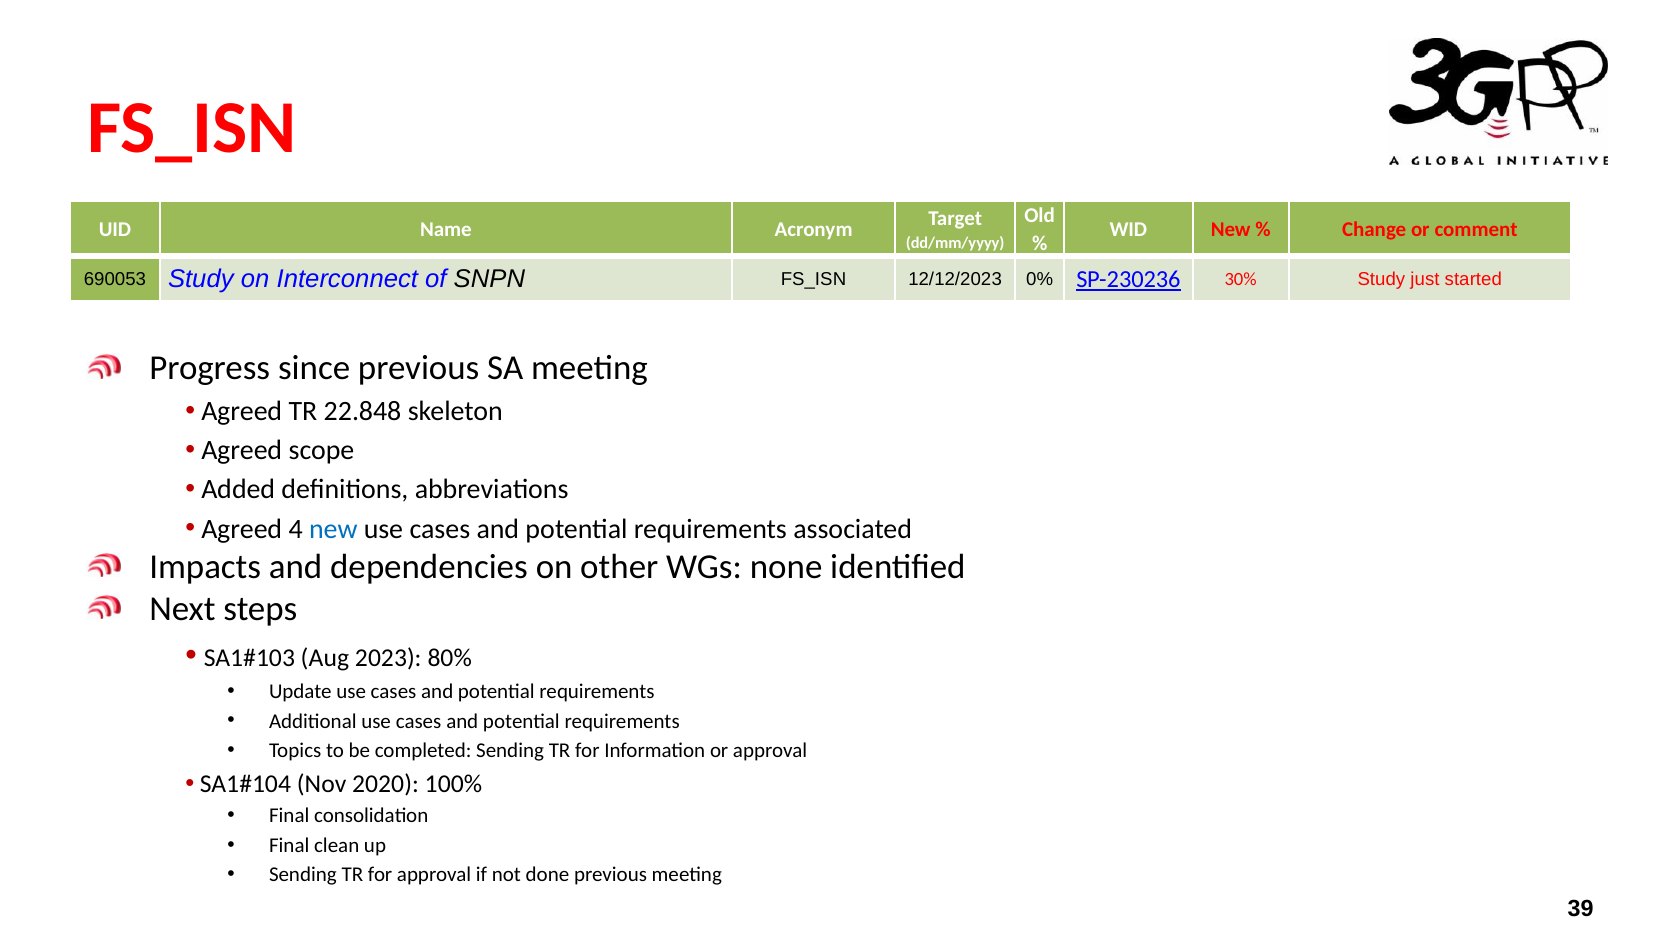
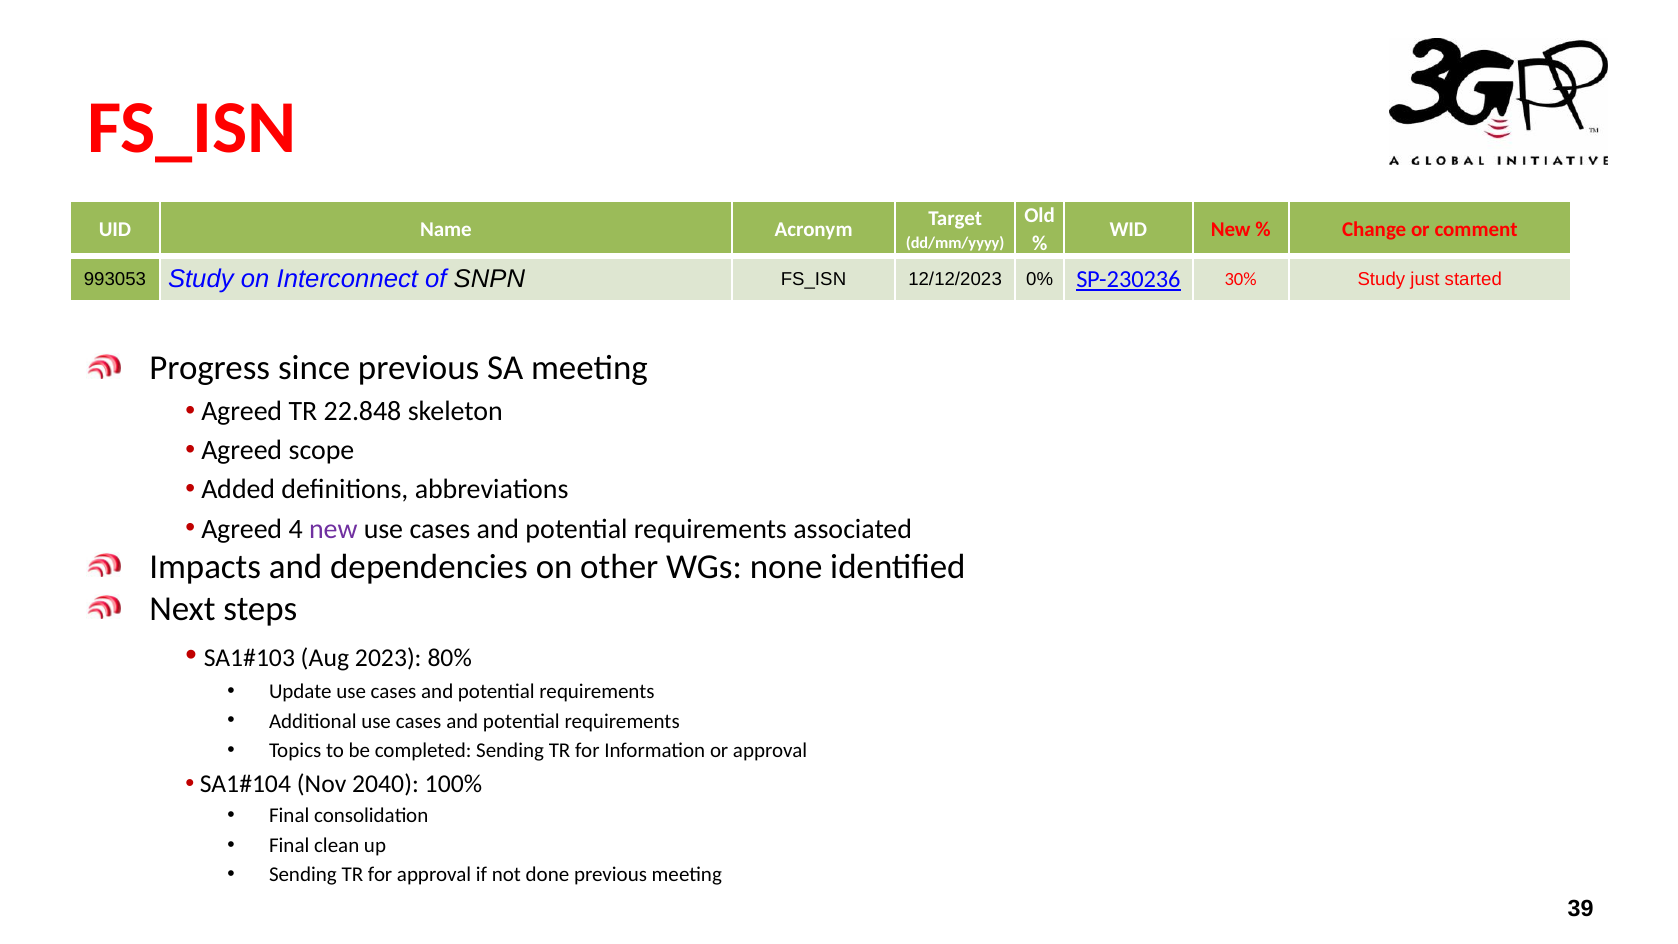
690053: 690053 -> 993053 (115, 280)
new colour: blue -> purple (333, 529)
2020: 2020 -> 2040 (386, 784)
